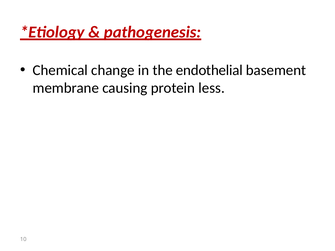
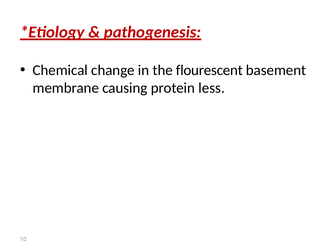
endothelial: endothelial -> flourescent (209, 70)
